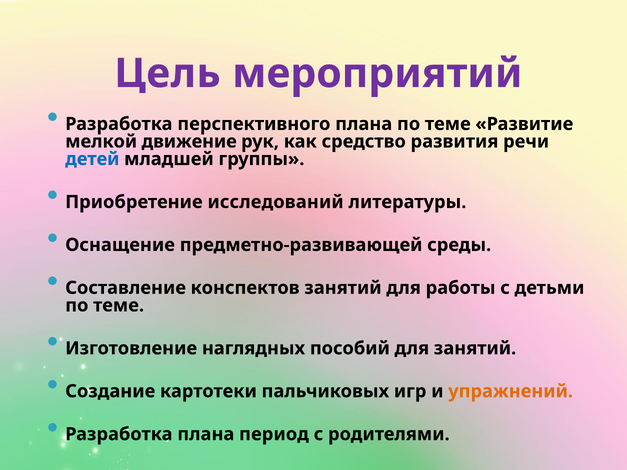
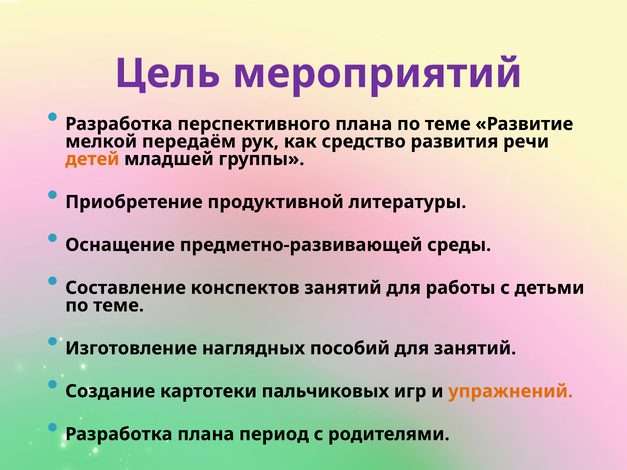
движение: движение -> передаём (189, 142)
детей colour: blue -> orange (92, 159)
исследований: исследований -> продуктивной (276, 202)
